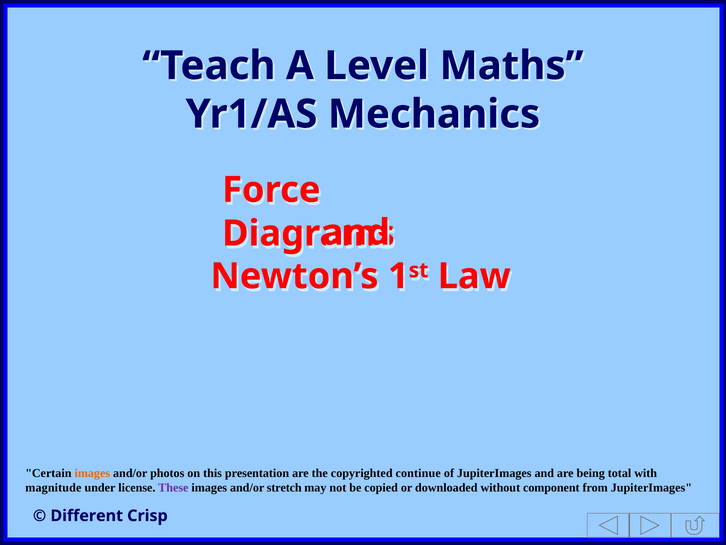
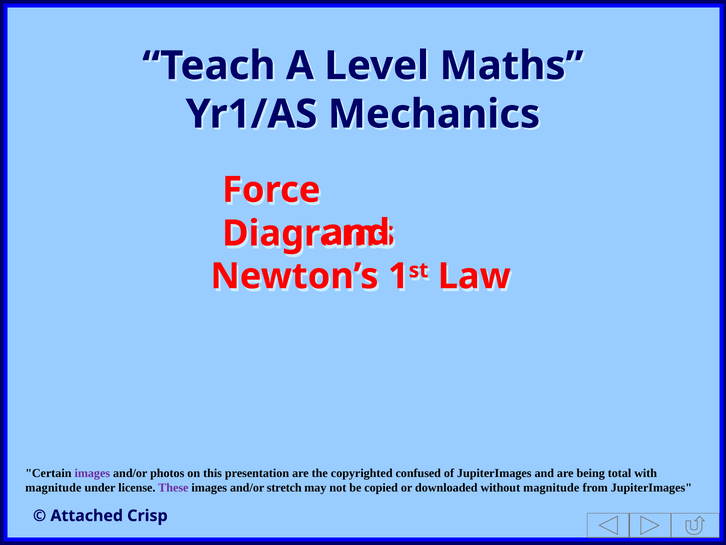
images colour: orange -> purple (92, 473)
continue: continue -> confused (418, 473)
without component: component -> magnitude (551, 487)
Different: Different -> Attached (87, 515)
